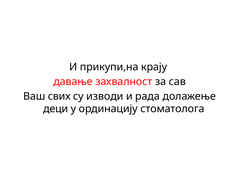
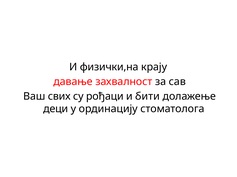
прикупи,на: прикупи,на -> физички,на (109, 67)
изводи: изводи -> рођаци (105, 97)
рада: рада -> бити (147, 97)
